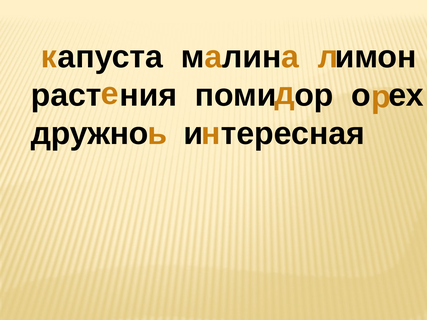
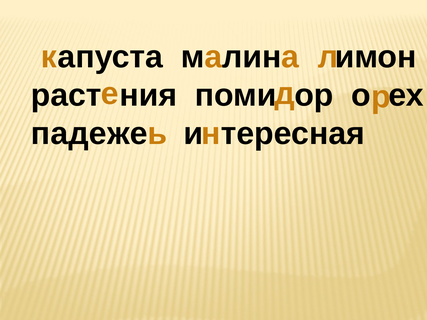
дружно: дружно -> падеже (89, 134)
